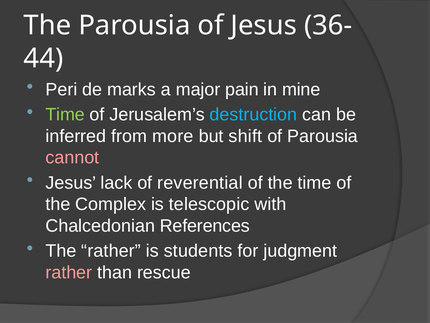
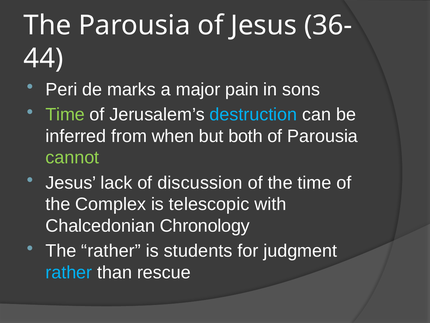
mine: mine -> sons (301, 89)
more: more -> when (173, 136)
shift: shift -> both (246, 136)
cannot colour: pink -> light green (72, 157)
reverential: reverential -> discussion (200, 183)
References: References -> Chronology (205, 226)
rather colour: pink -> light blue (69, 272)
